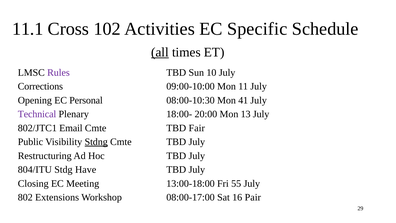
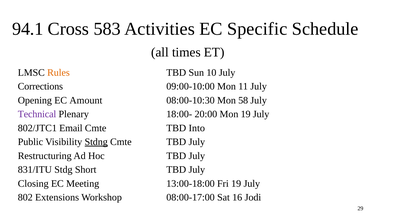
11.1: 11.1 -> 94.1 (28, 29)
102: 102 -> 583 (107, 29)
all underline: present -> none (160, 52)
Rules colour: purple -> orange (58, 72)
Personal: Personal -> Amount (86, 100)
41: 41 -> 58 (243, 100)
Mon 13: 13 -> 19 (246, 114)
Fair: Fair -> Into (197, 128)
804/ITU: 804/ITU -> 831/ITU (35, 169)
Have: Have -> Short (86, 169)
Fri 55: 55 -> 19 (236, 183)
Pair: Pair -> Jodi (253, 197)
